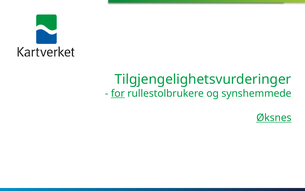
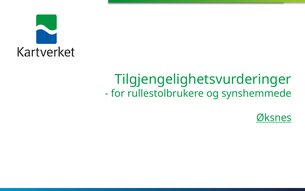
for underline: present -> none (118, 93)
